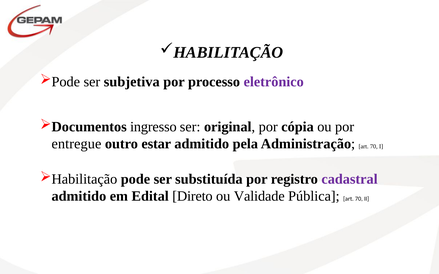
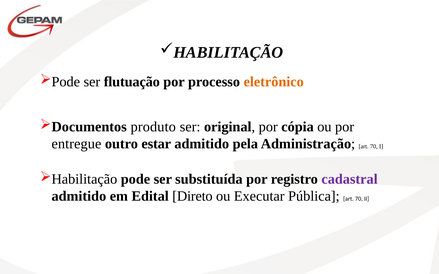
subjetiva: subjetiva -> flutuação (132, 82)
eletrônico colour: purple -> orange (274, 82)
ingresso: ingresso -> produto (153, 127)
Validade: Validade -> Executar (259, 197)
